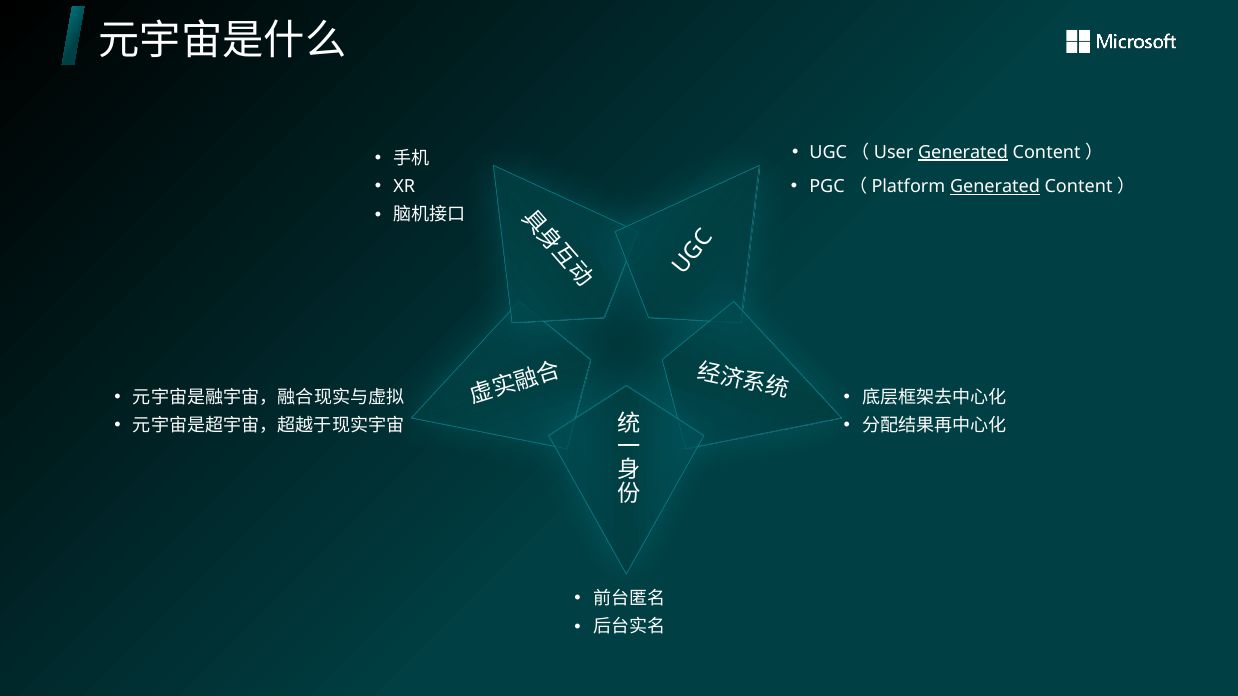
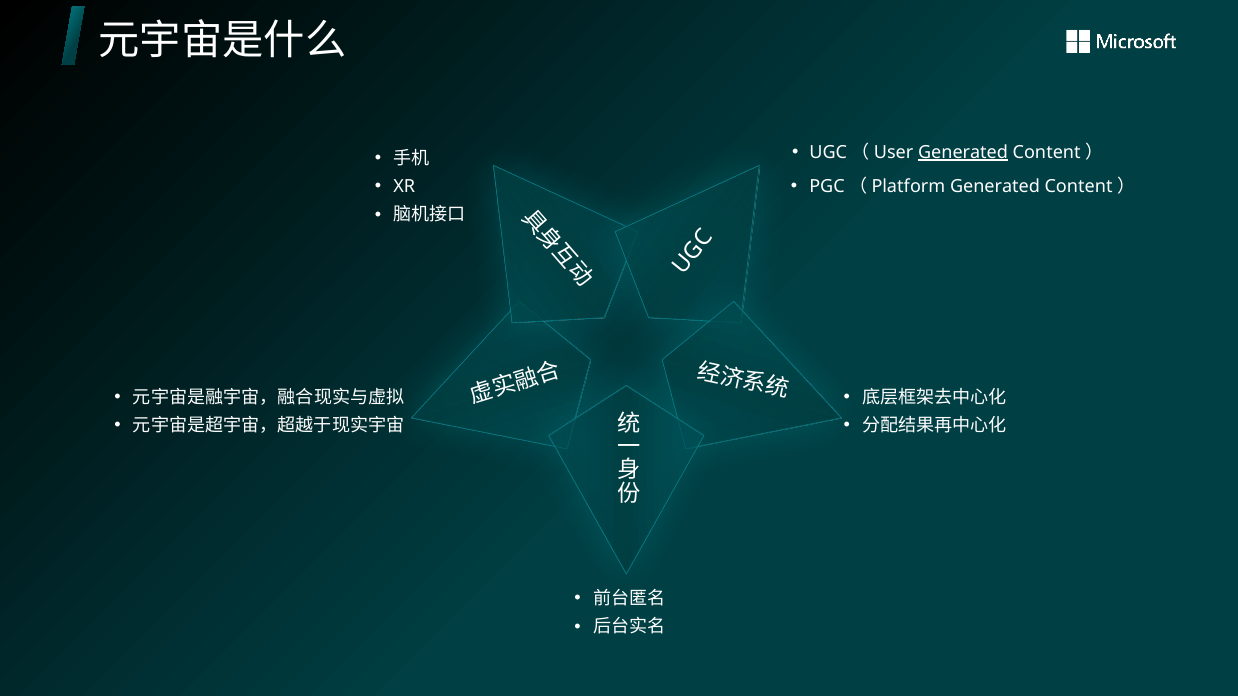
Generated underline: present -> none (995, 187)
